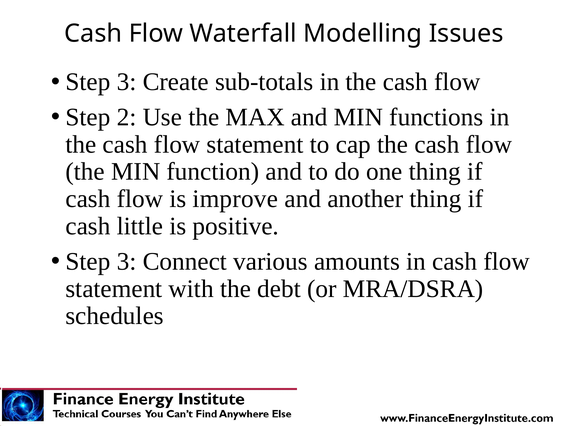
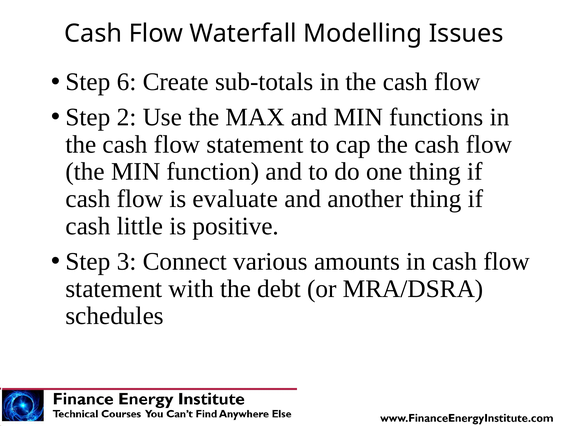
3: 3 -> 6 (127, 82)
improve: improve -> evaluate (235, 199)
